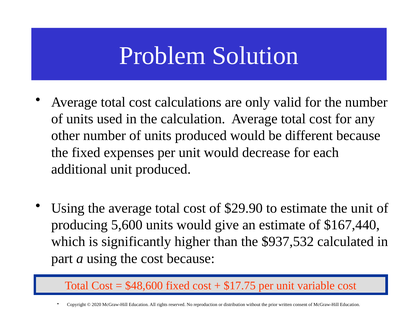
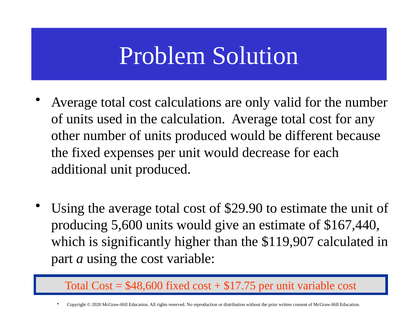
$937,532: $937,532 -> $119,907 (288, 241)
cost because: because -> variable (191, 258)
